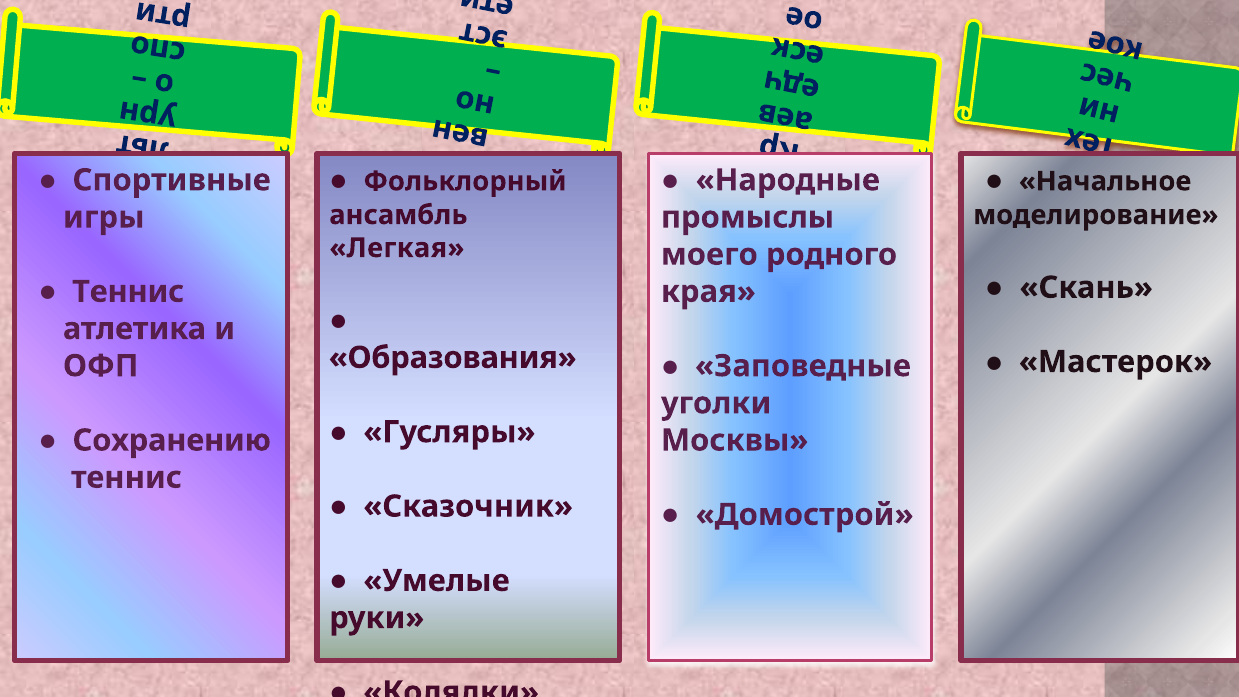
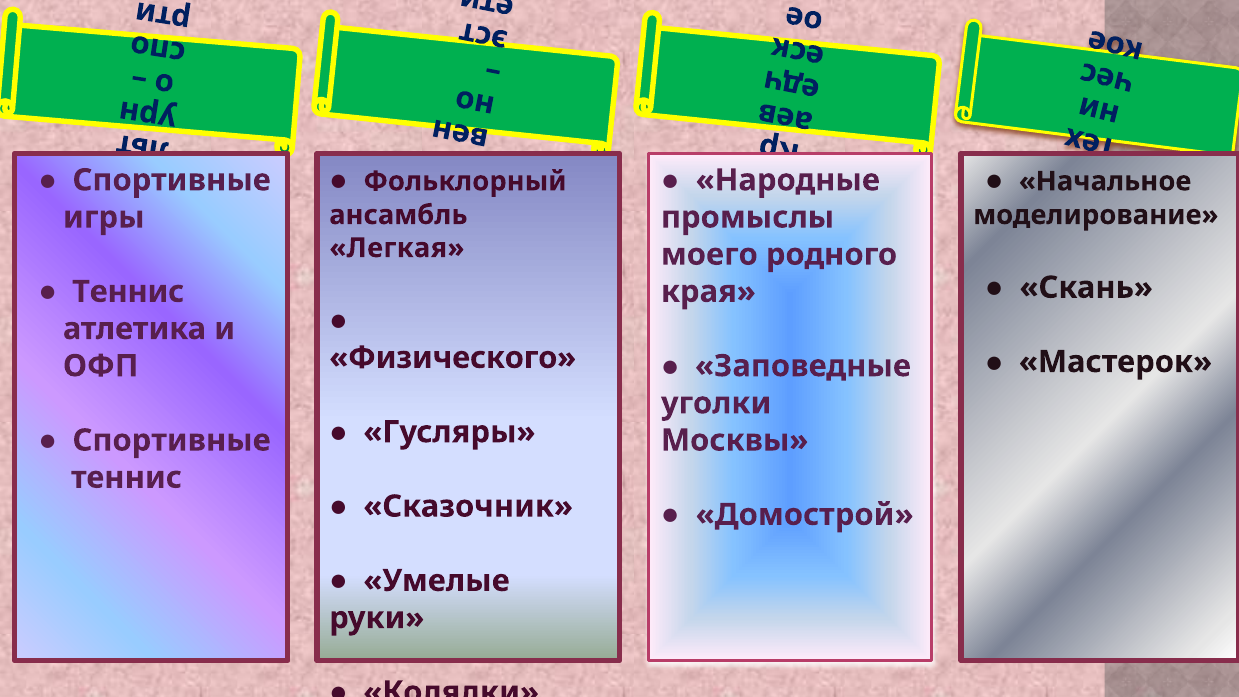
Образования: Образования -> Физического (453, 358)
Сохранению: Сохранению -> Спортивные (172, 440)
